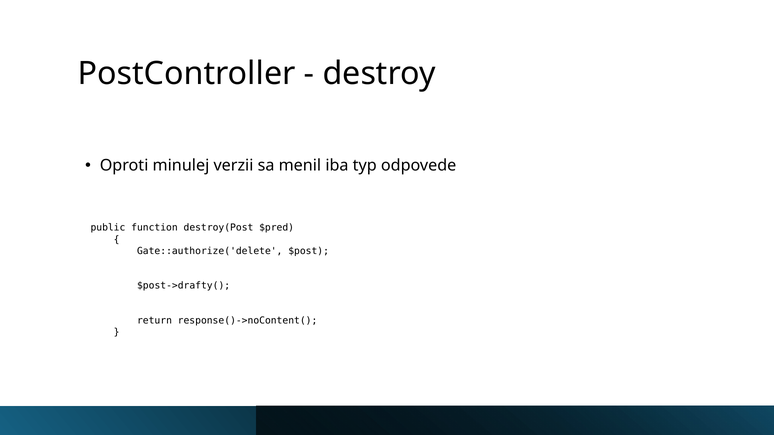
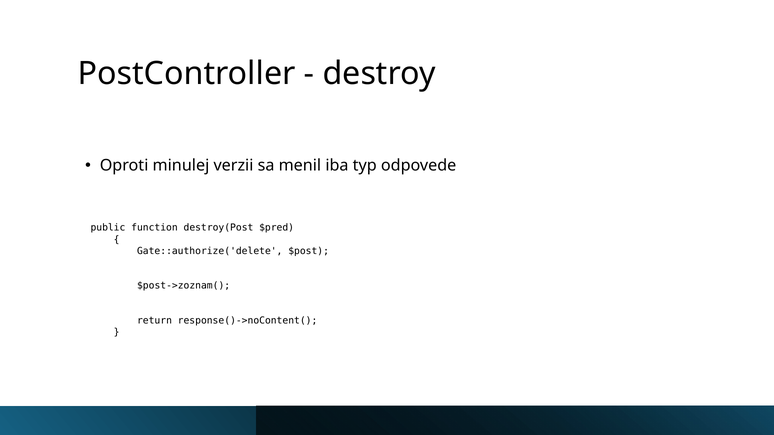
$post->drafty(: $post->drafty( -> $post->zoznam( (184, 286)
